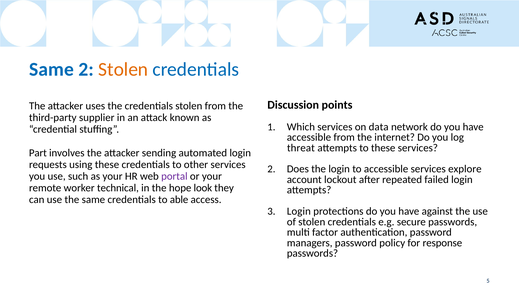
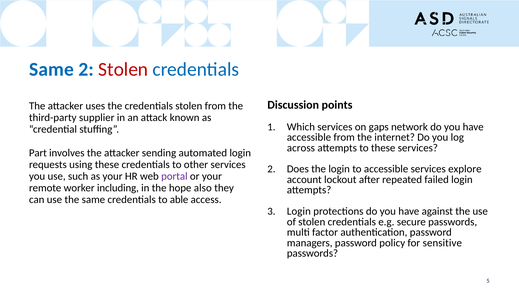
Stolen colour: orange -> red (123, 69)
data: data -> gaps (379, 127)
threat: threat -> across (301, 148)
technical: technical -> including (118, 188)
look: look -> also (203, 188)
response: response -> sensitive (442, 243)
